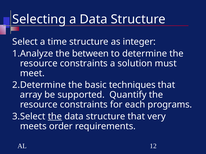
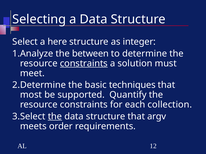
time: time -> here (57, 42)
constraints underline: none -> present (84, 64)
array: array -> most (31, 95)
programs: programs -> collection (170, 105)
very: very -> argv (157, 117)
